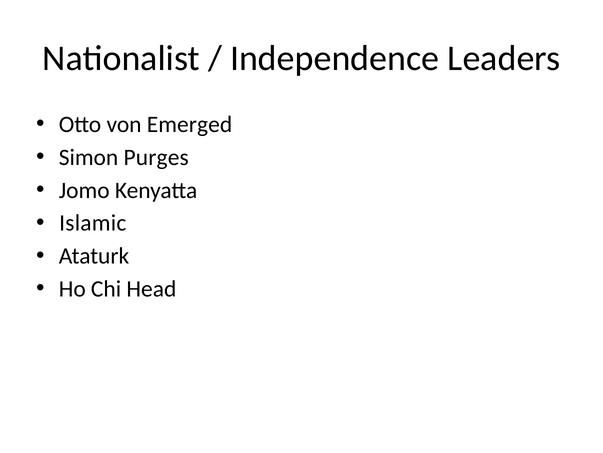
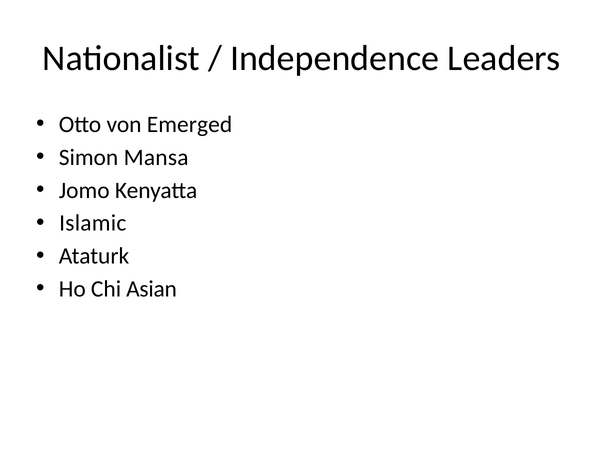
Purges: Purges -> Mansa (156, 157)
Head: Head -> Asian (152, 289)
